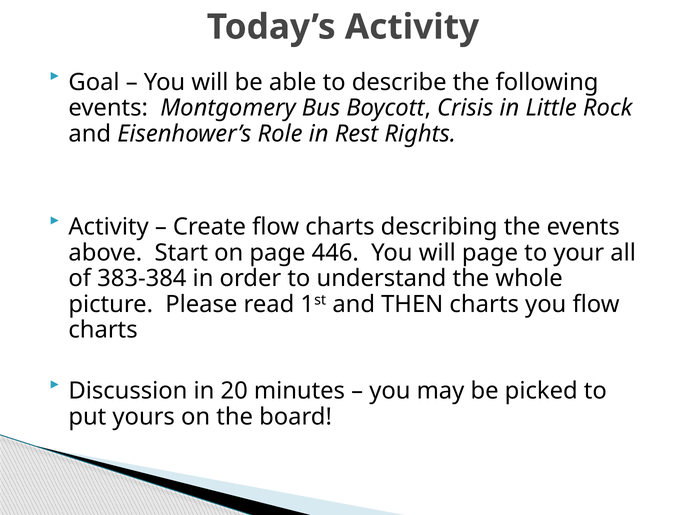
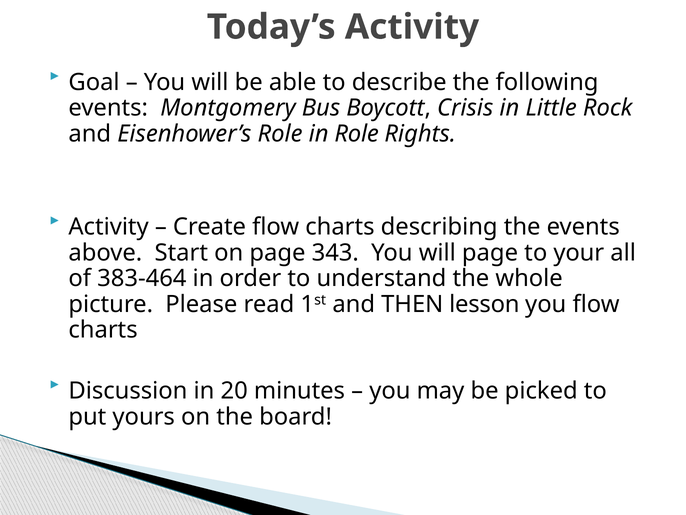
in Rest: Rest -> Role (357, 134)
446: 446 -> 343 (335, 252)
383-384: 383-384 -> 383-464 (142, 278)
THEN charts: charts -> lesson (484, 304)
